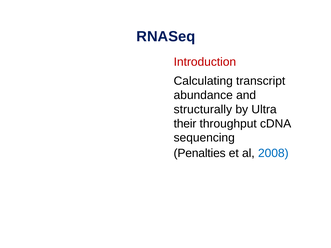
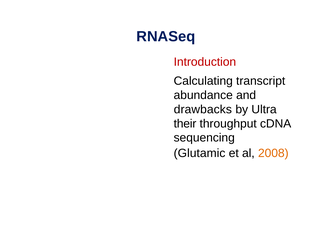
structurally: structurally -> drawbacks (203, 109)
Penalties: Penalties -> Glutamic (200, 153)
2008 colour: blue -> orange (273, 153)
